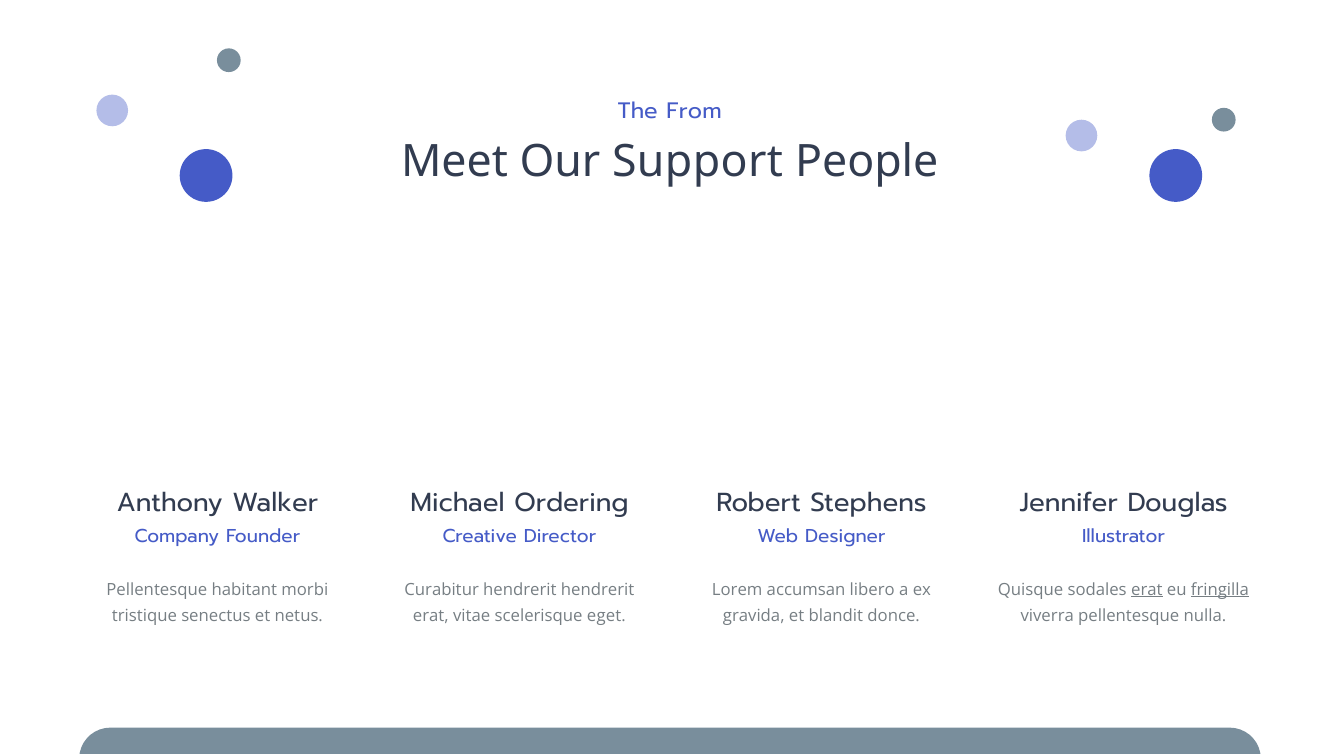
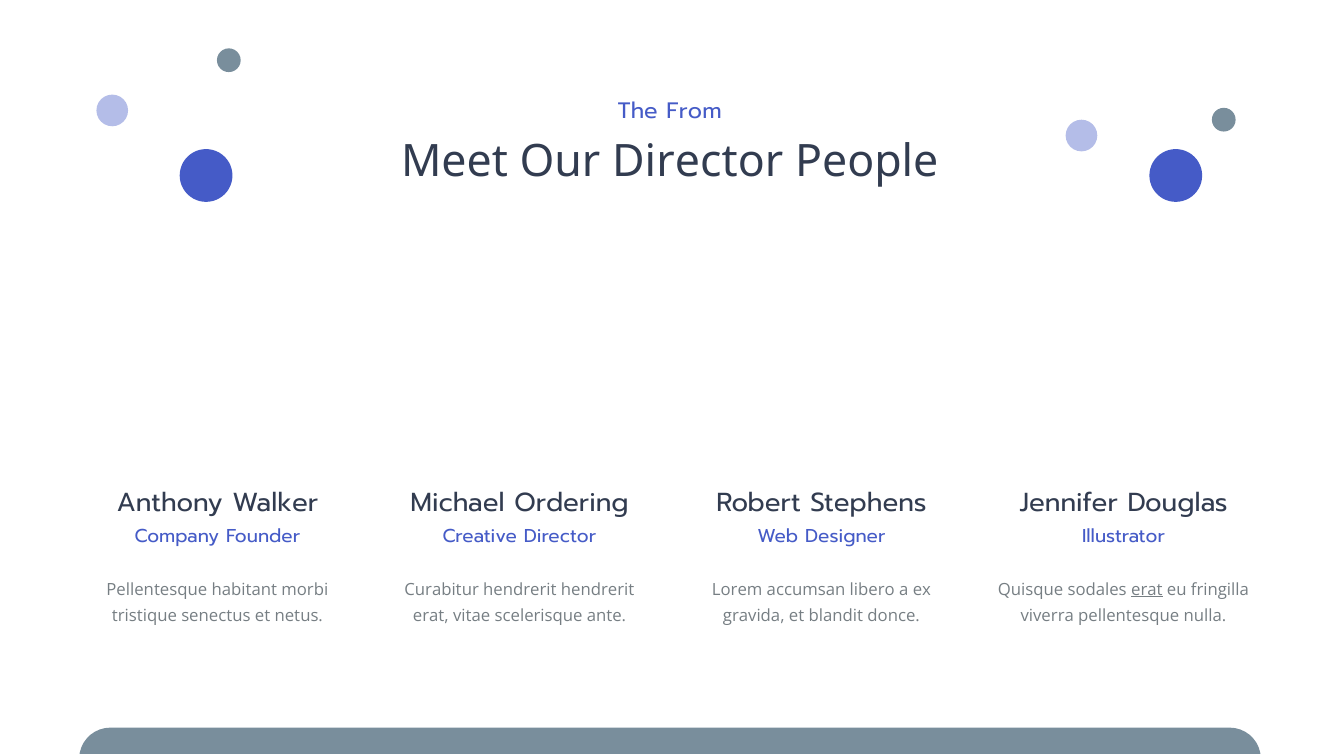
Our Support: Support -> Director (698, 162)
fringilla underline: present -> none (1220, 589)
eget: eget -> ante (606, 615)
